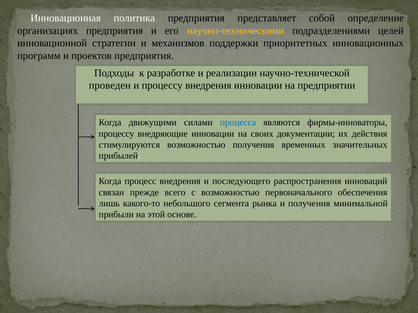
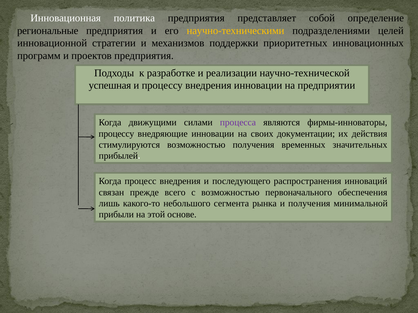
организациях: организациях -> региональные (48, 31)
проведен: проведен -> успешная (110, 86)
процесса colour: blue -> purple (238, 123)
